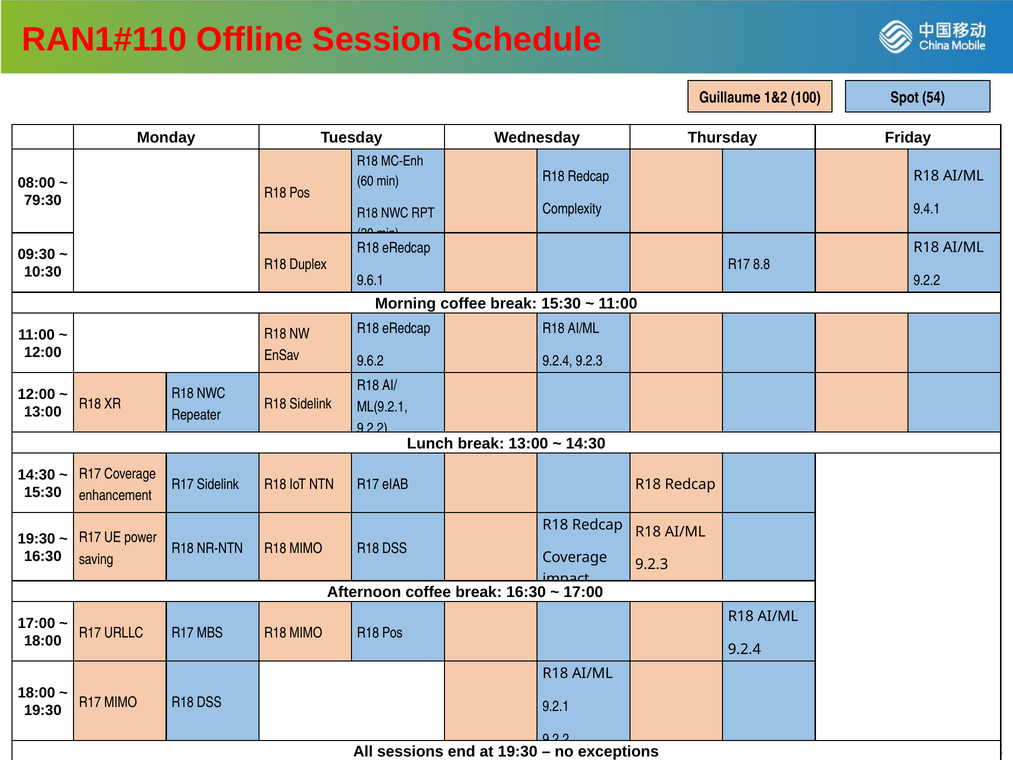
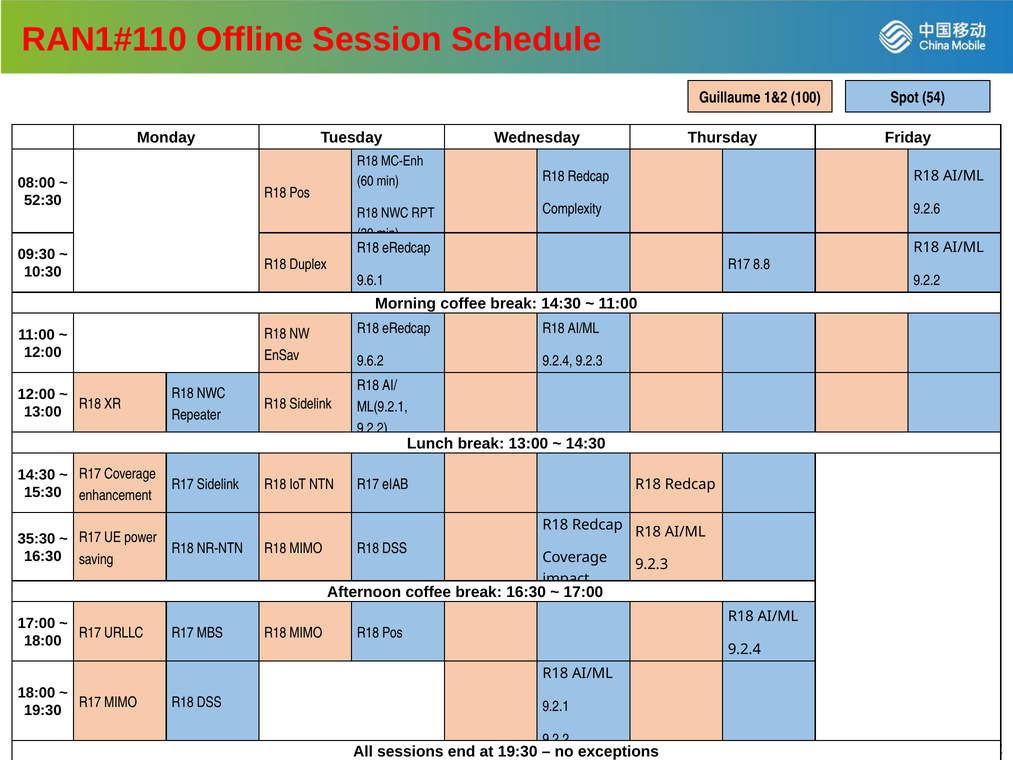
79:30: 79:30 -> 52:30 (43, 200)
9.4.1: 9.4.1 -> 9.2.6 (927, 209)
break 15:30: 15:30 -> 14:30 (561, 303)
19:30: 19:30 -> 35:30 (37, 538)
